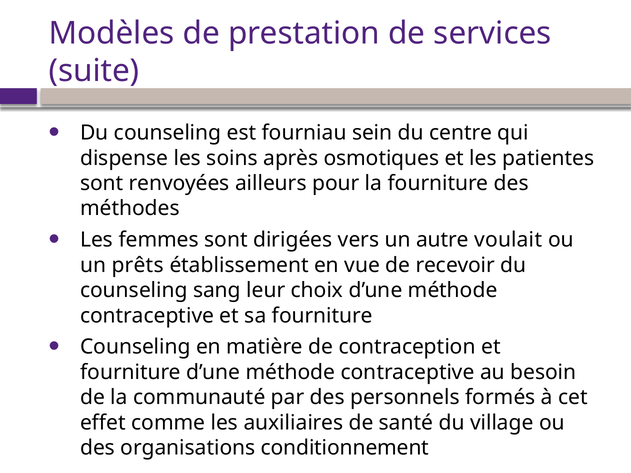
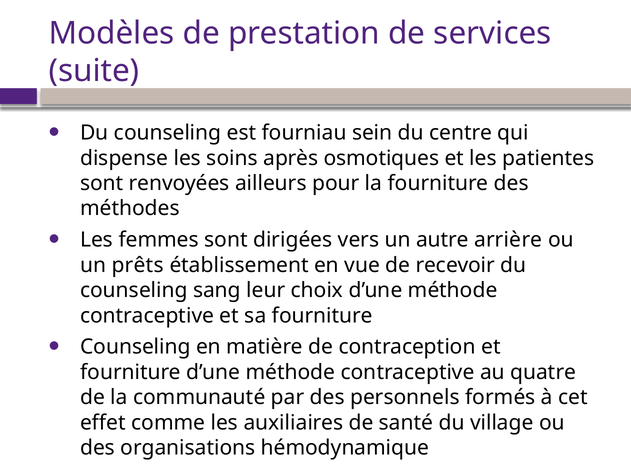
voulait: voulait -> arrière (508, 240)
besoin: besoin -> quatre (543, 372)
conditionnement: conditionnement -> hémodynamique (345, 448)
